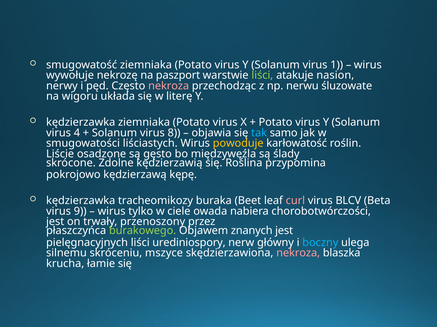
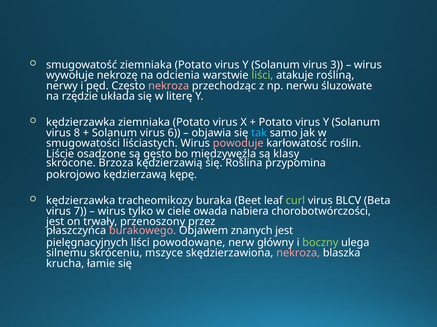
1: 1 -> 3 (337, 65)
paszport: paszport -> odcienia (178, 76)
nasion: nasion -> rośliną (335, 76)
wigoru: wigoru -> rzędzie (80, 97)
4: 4 -> 8 (77, 133)
8: 8 -> 6 (174, 133)
powoduje colour: yellow -> pink (238, 144)
ślady: ślady -> klasy (286, 154)
Zdolne: Zdolne -> Brzoza (116, 163)
curl colour: pink -> light green (295, 201)
9: 9 -> 7 (80, 212)
burakowego colour: light green -> pink (143, 231)
urediniospory: urediniospory -> powodowane (189, 243)
boczny colour: light blue -> light green (320, 243)
